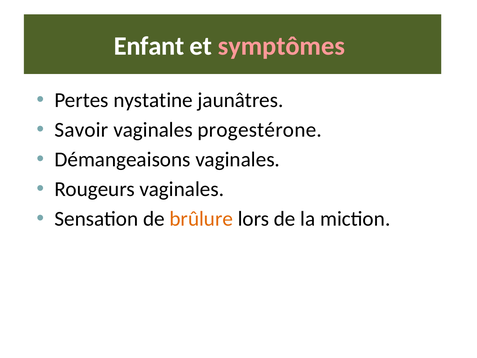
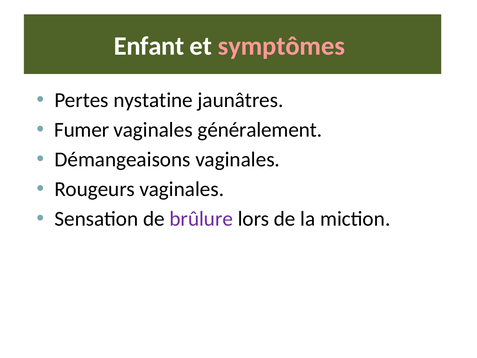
Savoir: Savoir -> Fumer (82, 130)
progestérone: progestérone -> généralement (260, 130)
brûlure colour: orange -> purple (201, 219)
